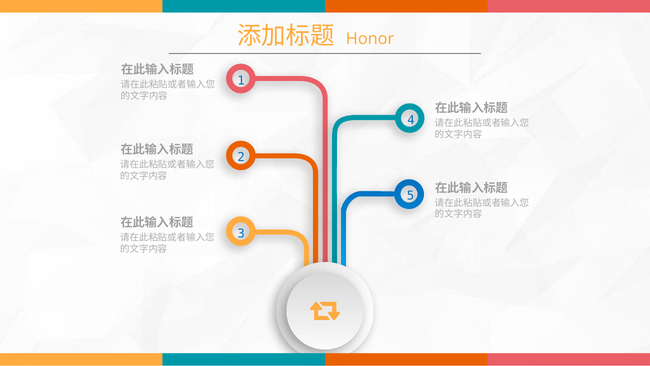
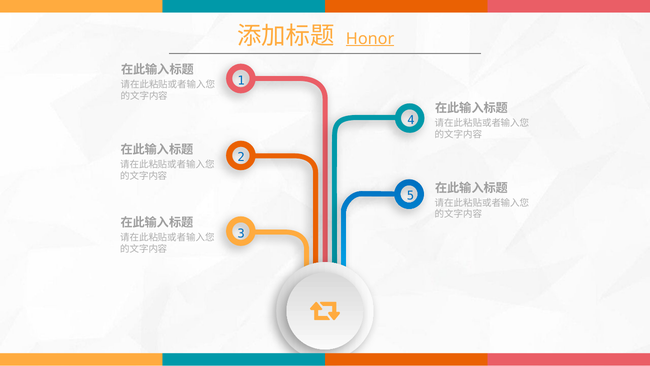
Honor underline: none -> present (370, 39)
